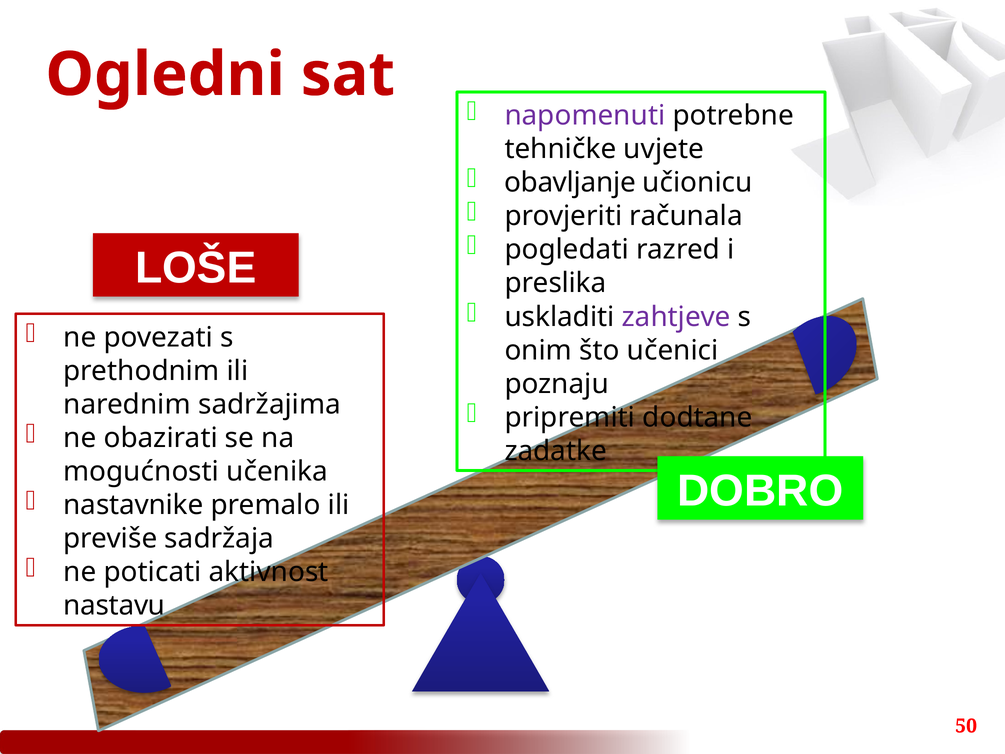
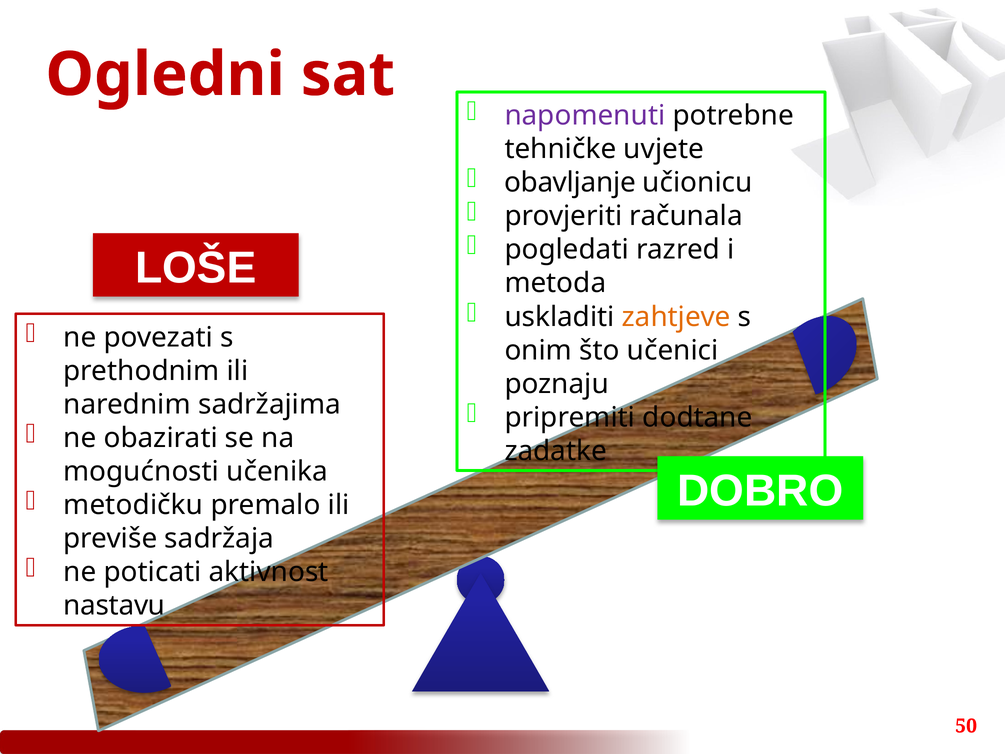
preslika: preslika -> metoda (555, 283)
zahtjeve colour: purple -> orange (676, 317)
nastavnike: nastavnike -> metodičku (133, 505)
